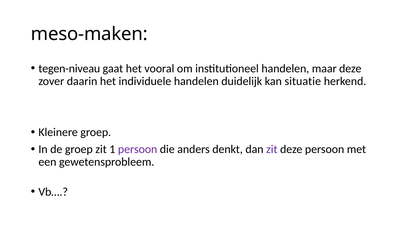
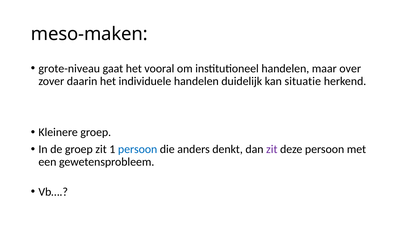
tegen-niveau: tegen-niveau -> grote-niveau (69, 68)
maar deze: deze -> over (350, 68)
persoon colour: purple -> blue (138, 149)
